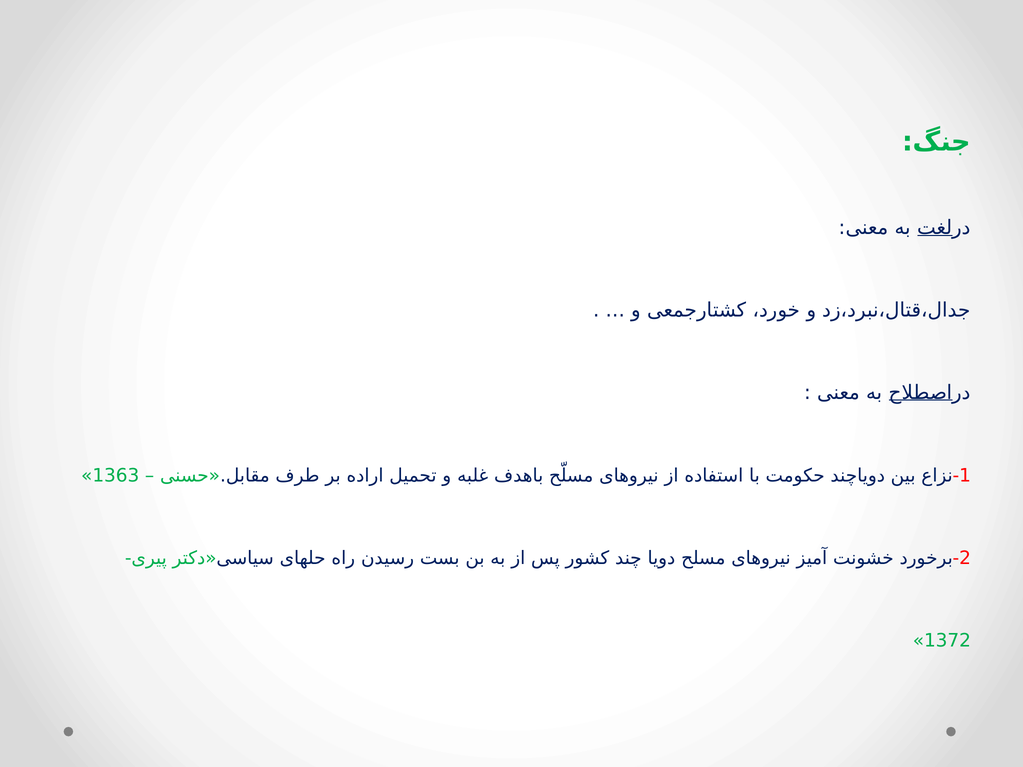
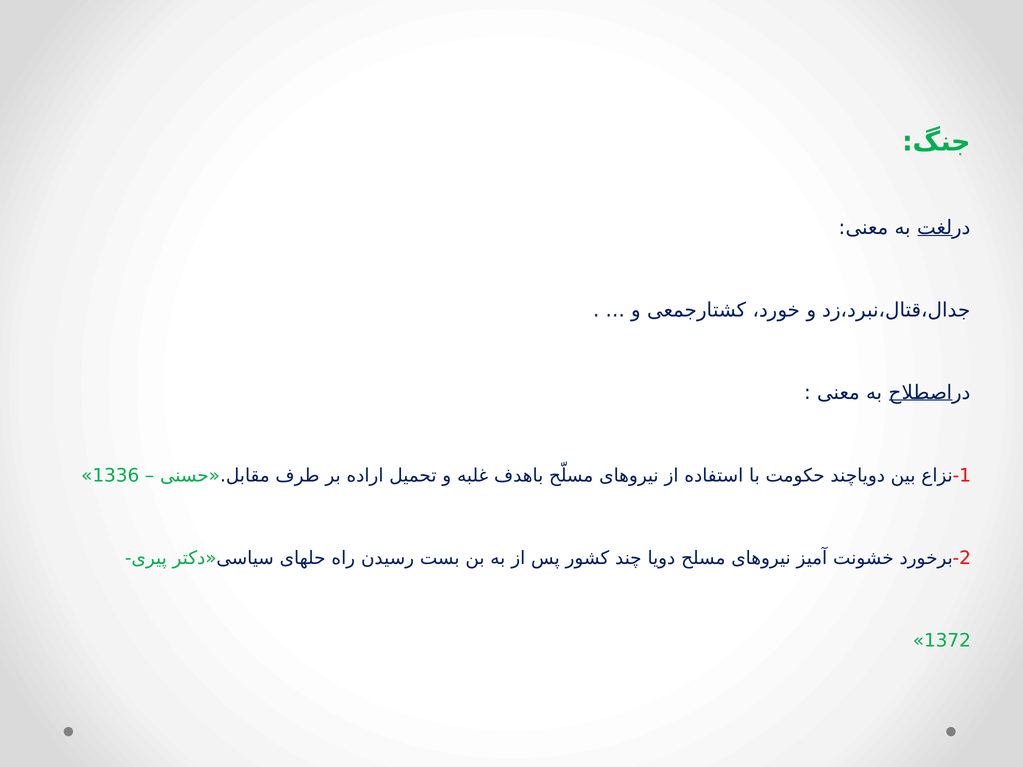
1363: 1363 -> 1336 (116, 476)
